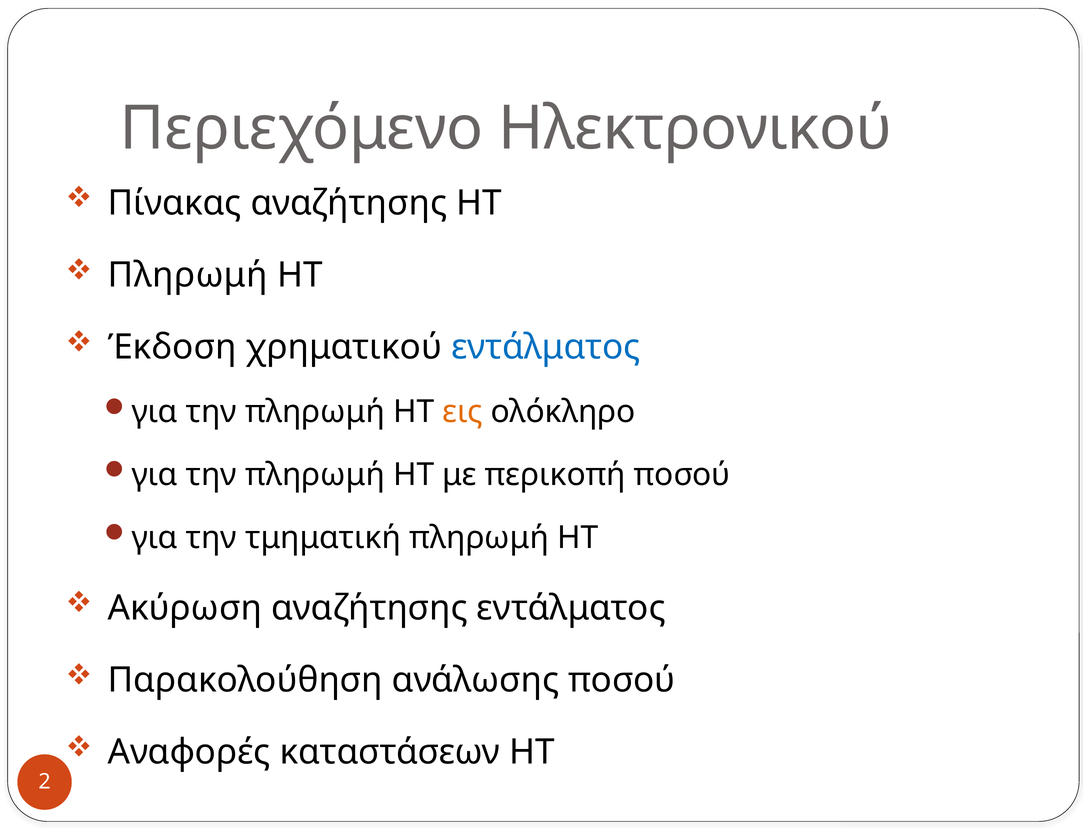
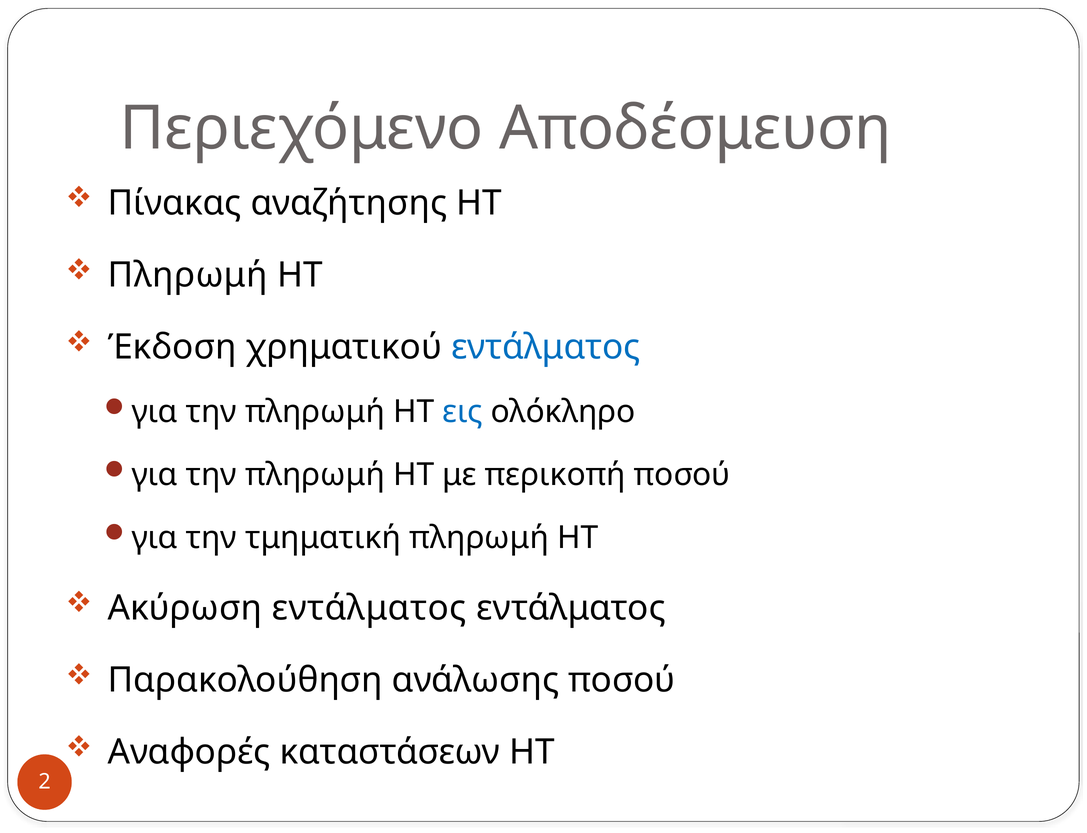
Ηλεκτρονικού: Ηλεκτρονικού -> Αποδέσμευση (695, 129)
εις colour: orange -> blue (463, 412)
Ακύρωση αναζήτησης: αναζήτησης -> εντάλματος (369, 608)
